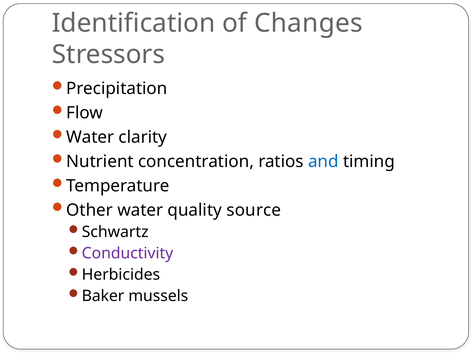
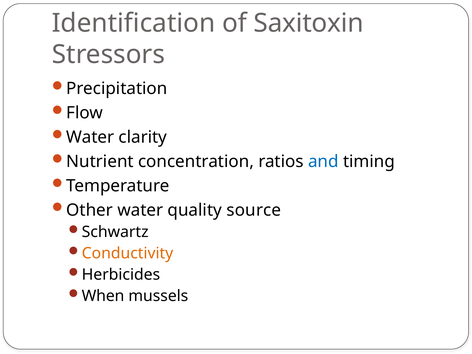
Changes: Changes -> Saxitoxin (309, 23)
Conductivity colour: purple -> orange (128, 253)
Baker: Baker -> When (103, 296)
